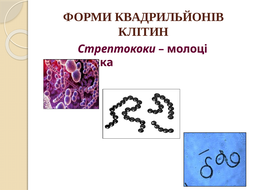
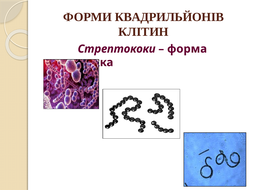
молоці: молоці -> форма (187, 49)
